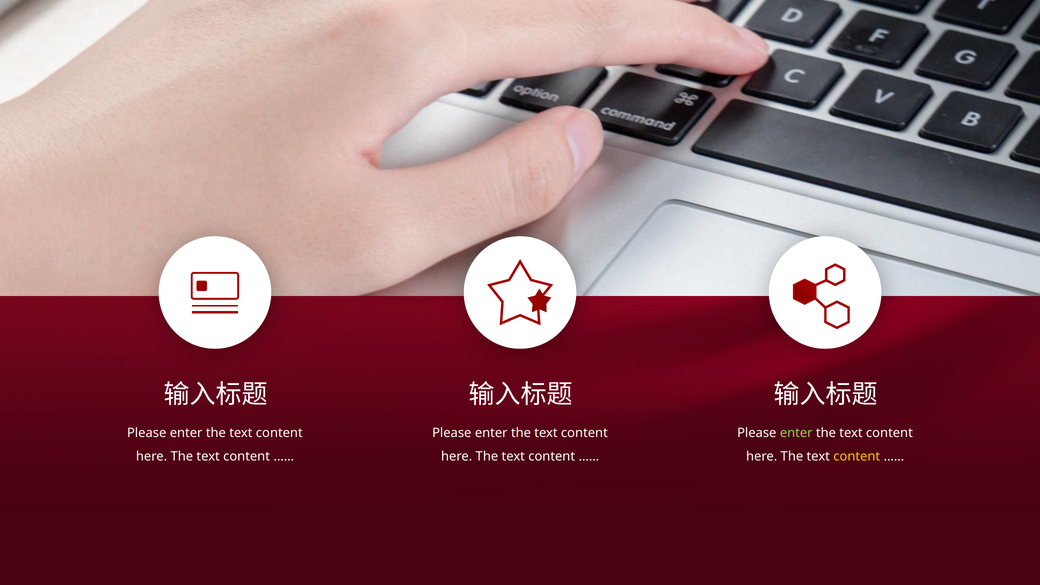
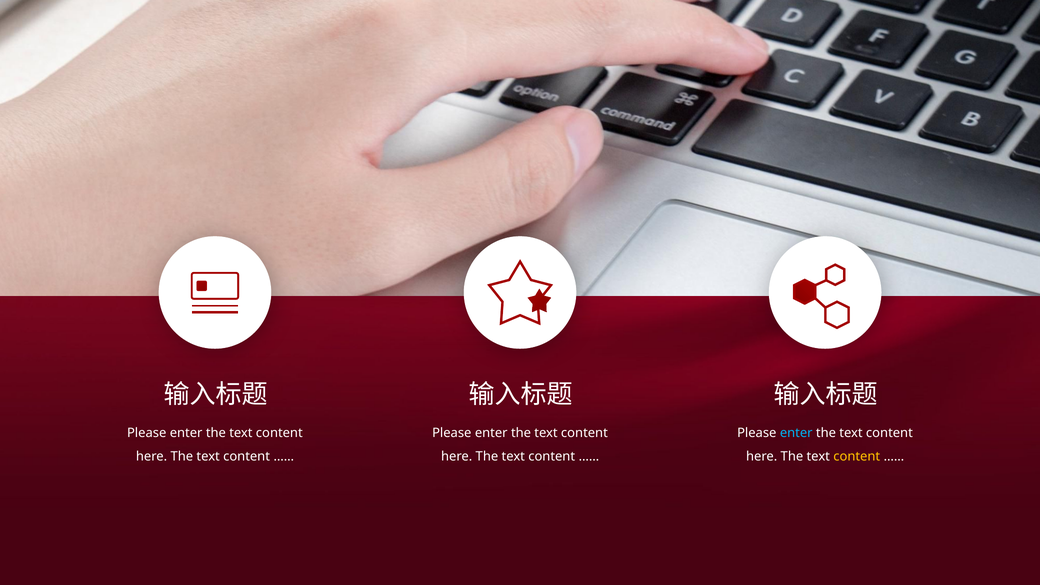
enter colour: light green -> light blue (796, 433)
